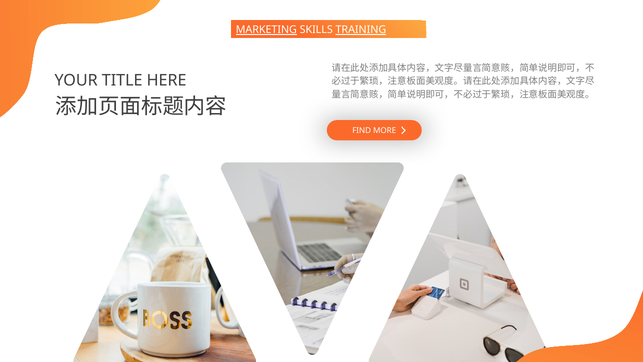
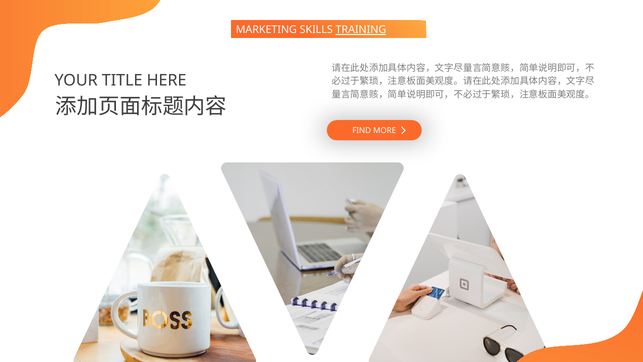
MARKETING underline: present -> none (266, 30)
